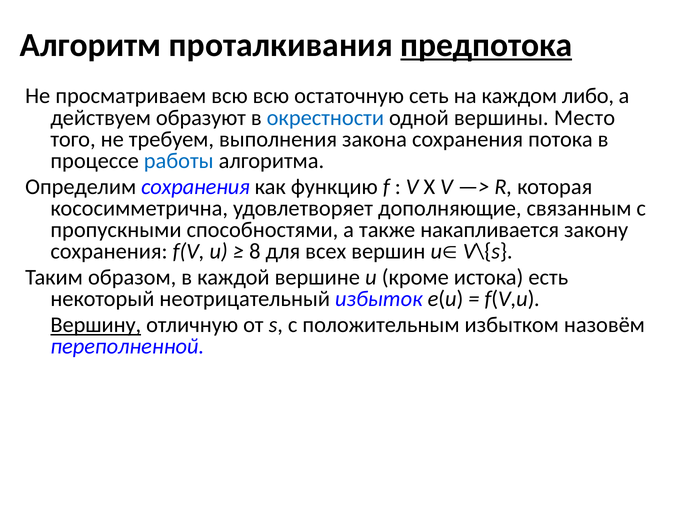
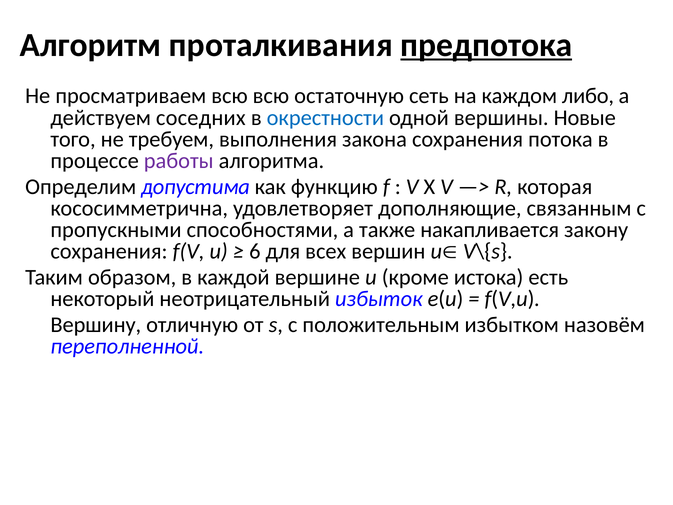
образуют: образуют -> соседних (201, 118)
Место: Место -> Новые (585, 118)
работы colour: blue -> purple (179, 161)
Определим сохранения: сохранения -> допустима (196, 187)
8: 8 -> 6 (255, 251)
Вершину underline: present -> none (96, 325)
